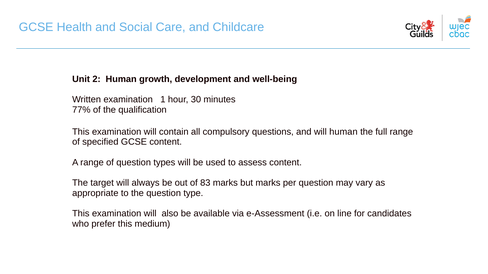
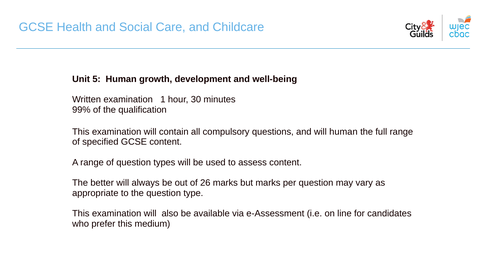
2: 2 -> 5 (97, 79)
77%: 77% -> 99% (81, 110)
target: target -> better (102, 183)
83: 83 -> 26 (205, 183)
